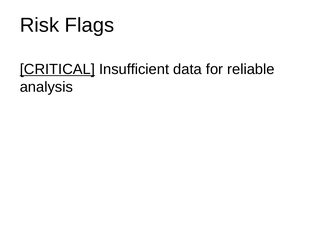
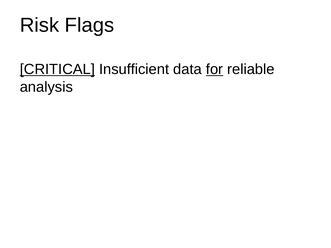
for underline: none -> present (215, 69)
